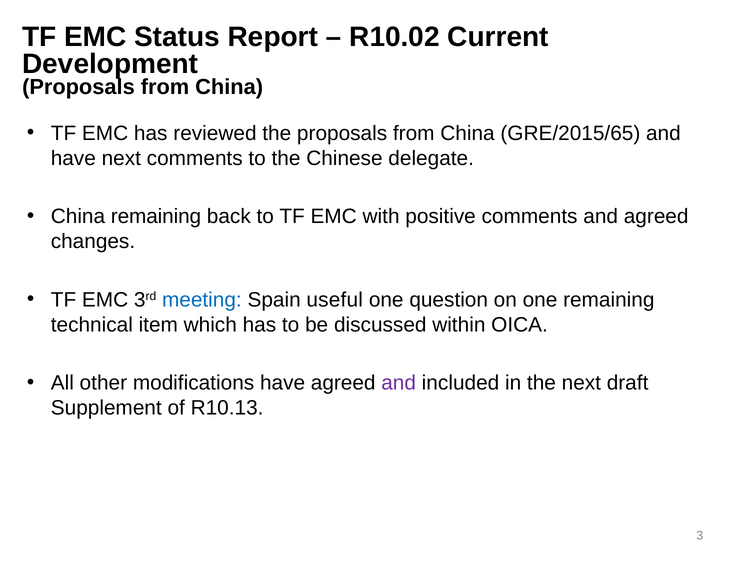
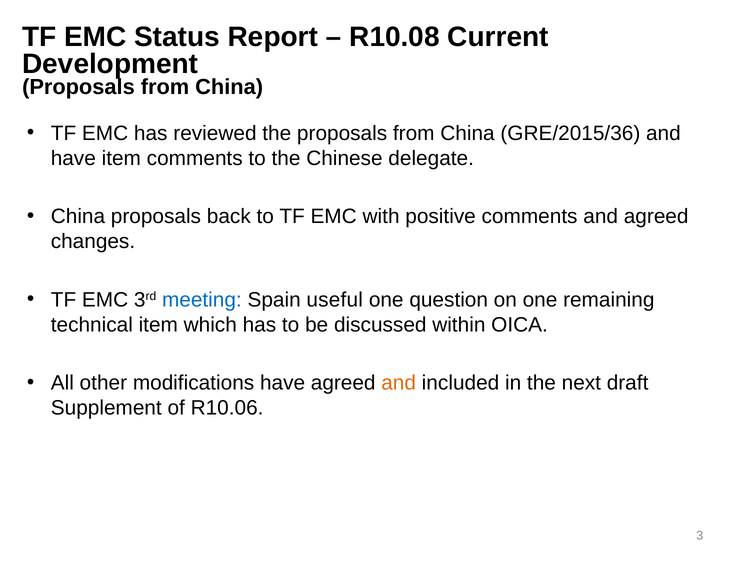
R10.02: R10.02 -> R10.08 (394, 37)
GRE/2015/65: GRE/2015/65 -> GRE/2015/36 (570, 133)
have next: next -> item (121, 158)
China remaining: remaining -> proposals (156, 216)
and colour: purple -> orange (399, 383)
R10.13: R10.13 -> R10.06 (227, 408)
